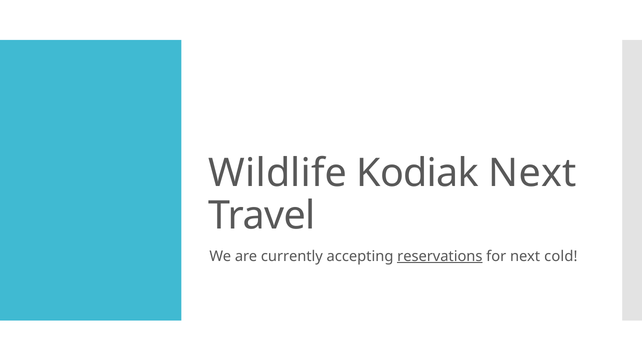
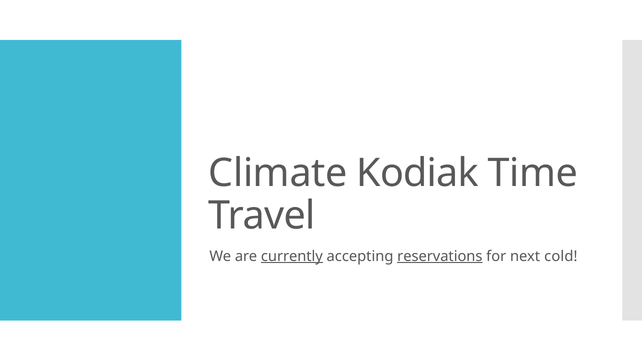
Wildlife: Wildlife -> Climate (278, 173)
Kodiak Next: Next -> Time (533, 173)
currently underline: none -> present (292, 256)
